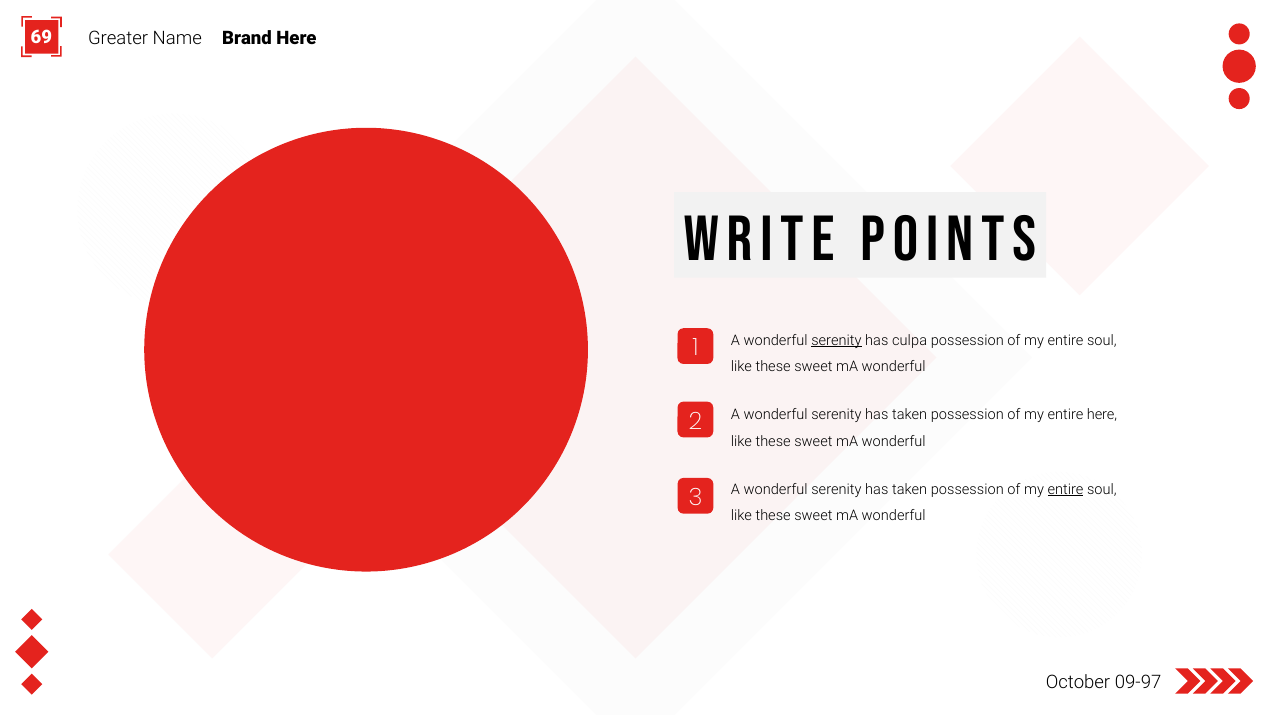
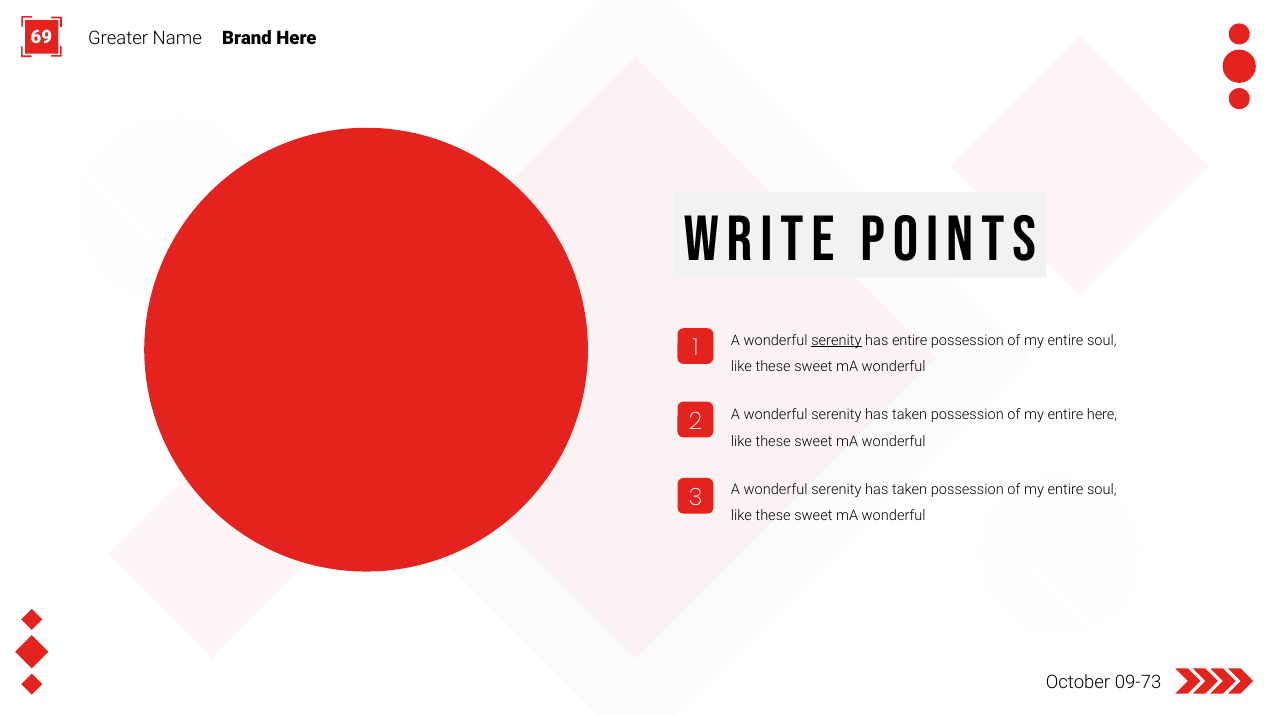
has culpa: culpa -> entire (910, 341)
entire underline: present -> none (1065, 489)
09-97: 09-97 -> 09-73 (1138, 682)
